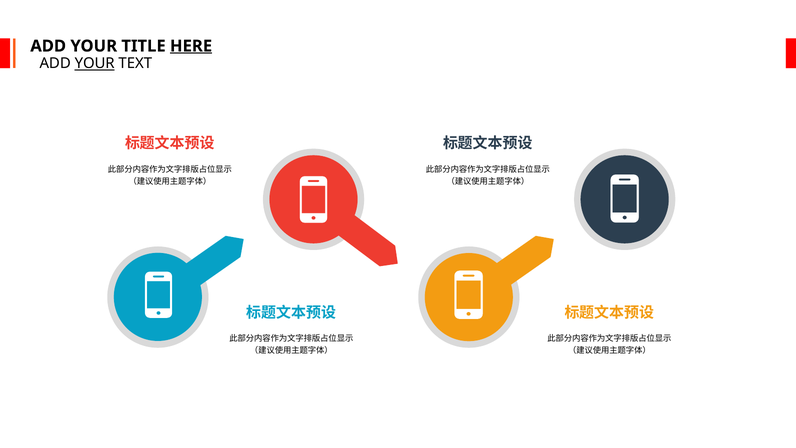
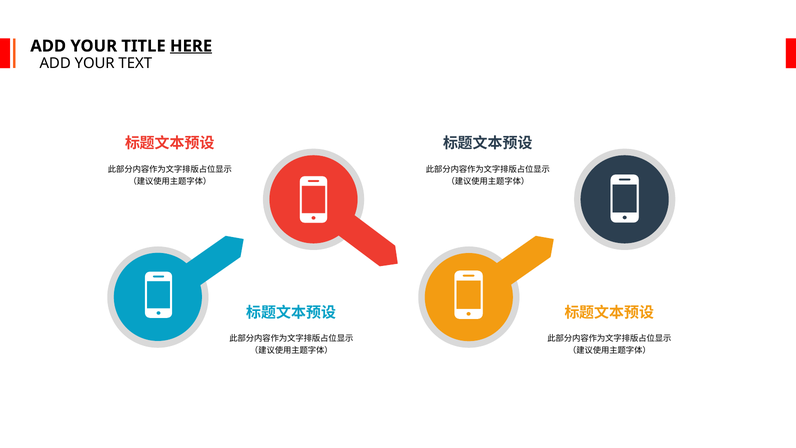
YOUR underline: present -> none (95, 63)
